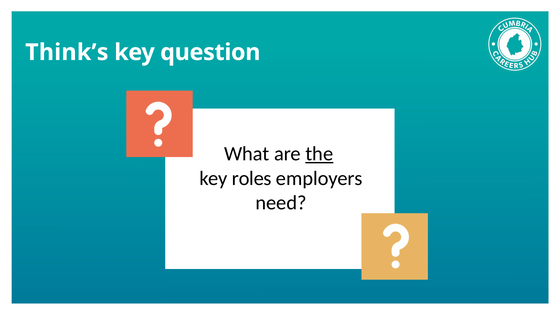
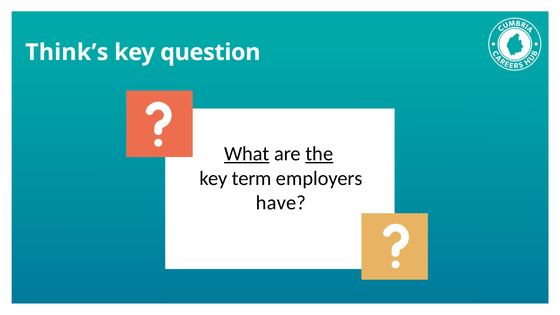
What underline: none -> present (247, 154)
roles: roles -> term (252, 178)
need: need -> have (281, 203)
